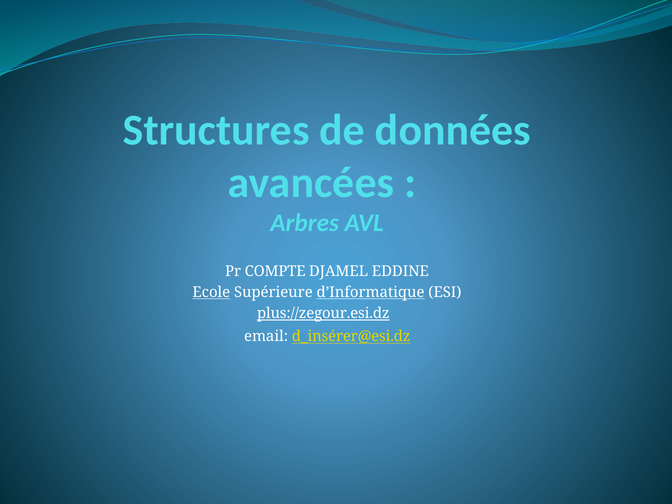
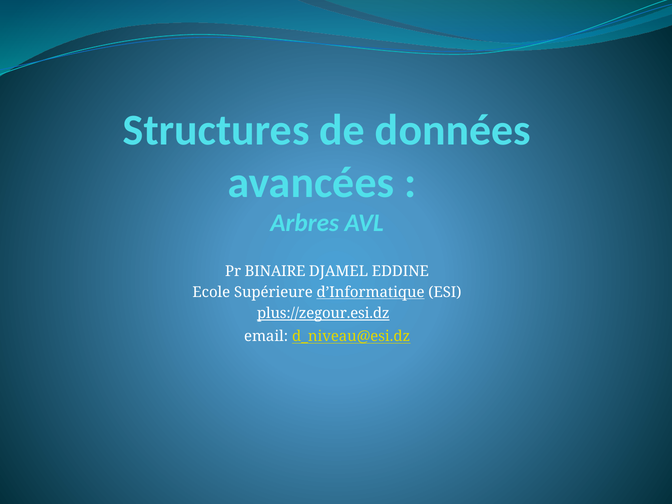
COMPTE: COMPTE -> BINAIRE (275, 271)
Ecole underline: present -> none (211, 292)
d_insérer@esi.dz: d_insérer@esi.dz -> d_niveau@esi.dz (351, 336)
